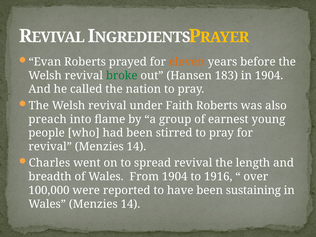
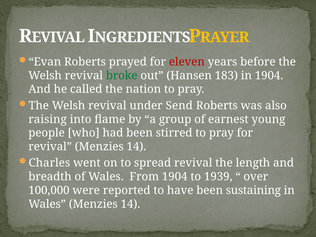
eleven colour: orange -> red (187, 62)
Faith: Faith -> Send (179, 106)
preach: preach -> raising (48, 119)
1916: 1916 -> 1939 (218, 177)
